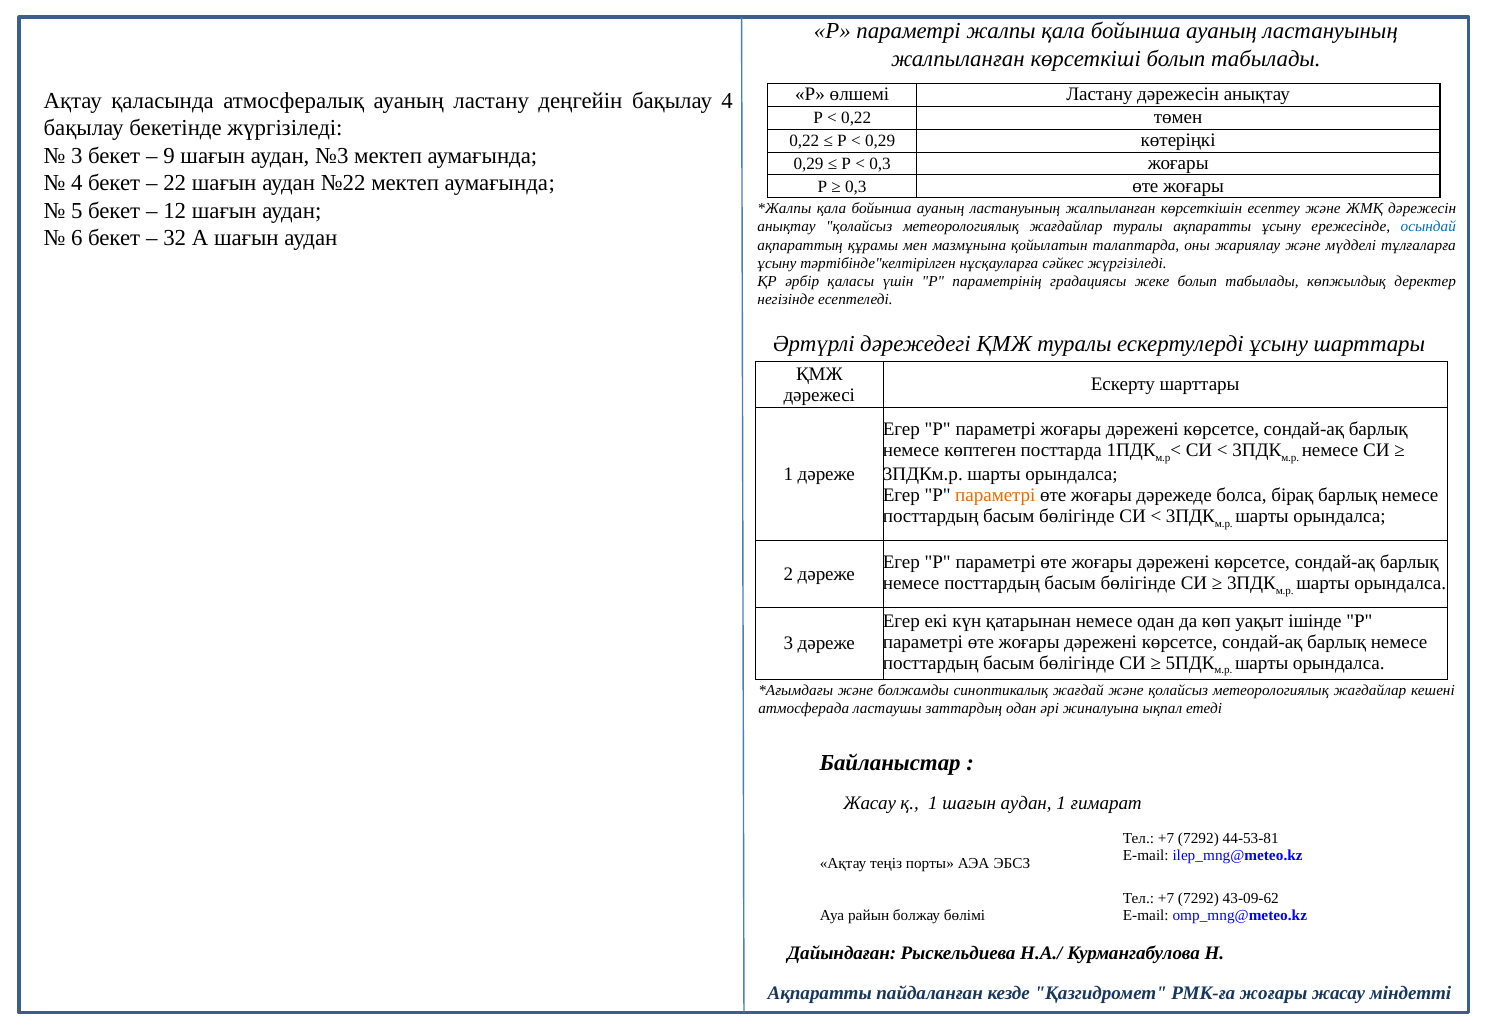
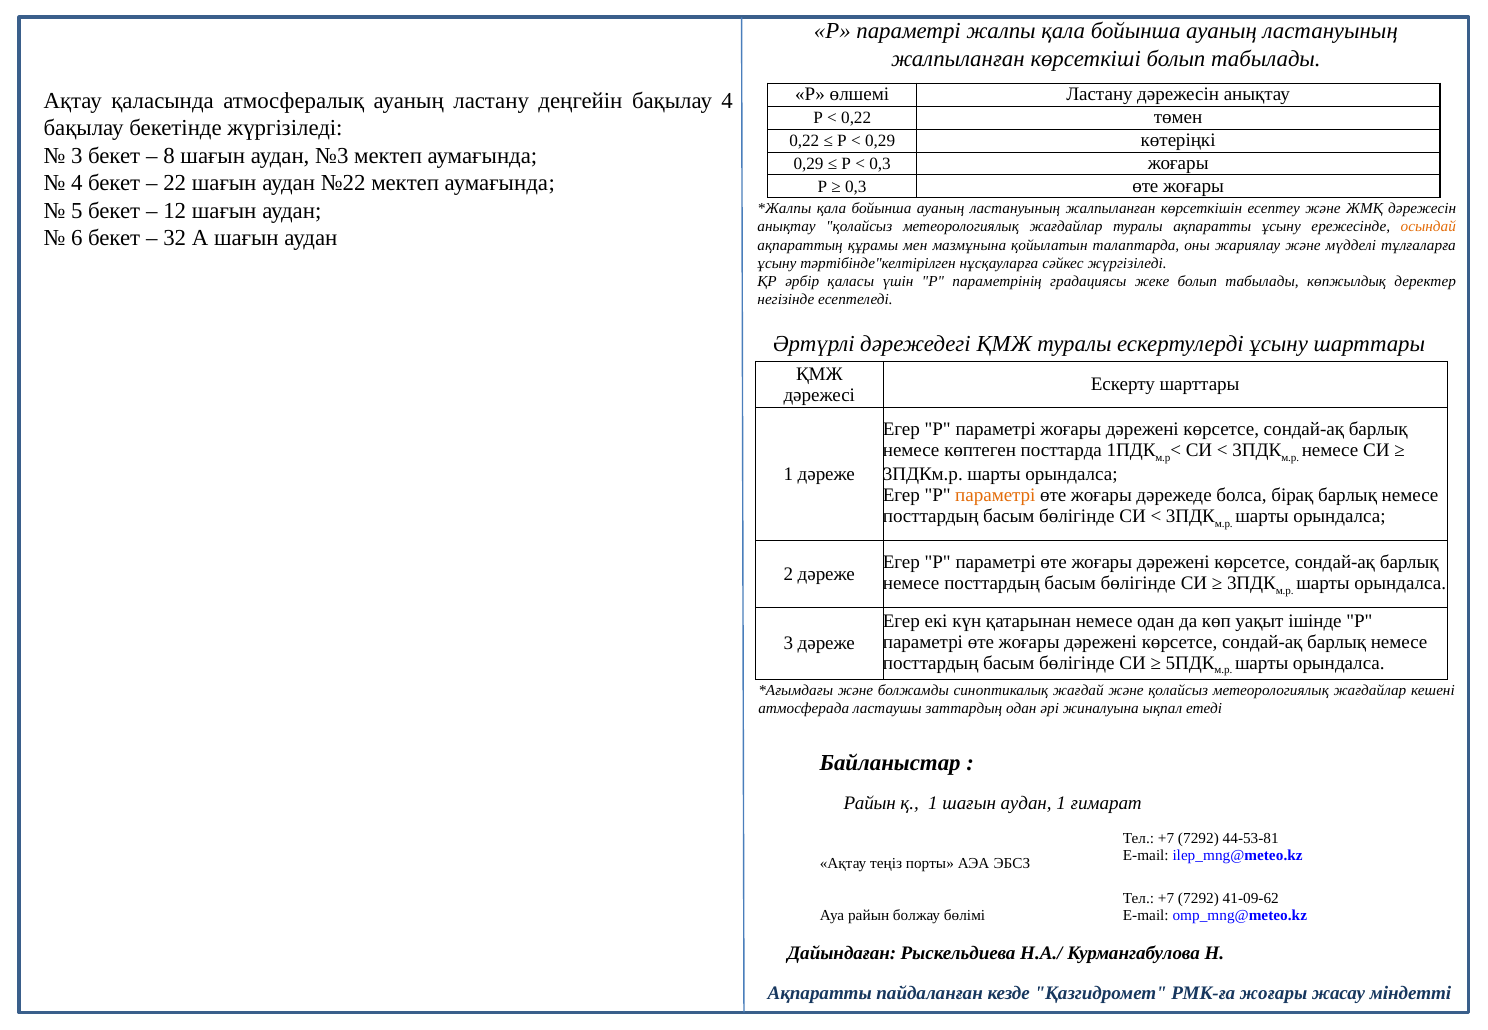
9: 9 -> 8 (169, 156)
осындай colour: blue -> orange (1428, 227)
Жасау: Жасау -> Райын (870, 803)
43-09-62: 43-09-62 -> 41-09-62 (1251, 899)
